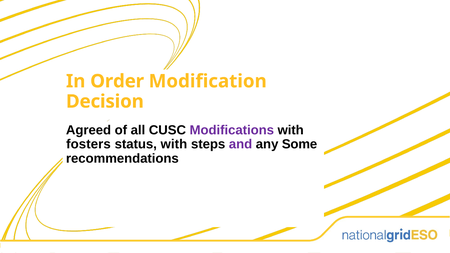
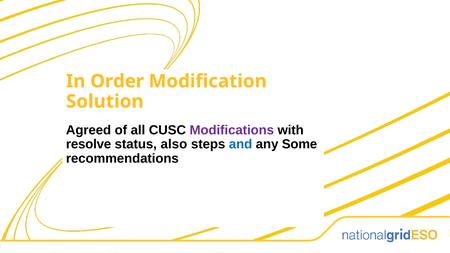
Decision: Decision -> Solution (105, 102)
fosters: fosters -> resolve (89, 144)
status with: with -> also (174, 144)
and colour: purple -> blue (241, 144)
